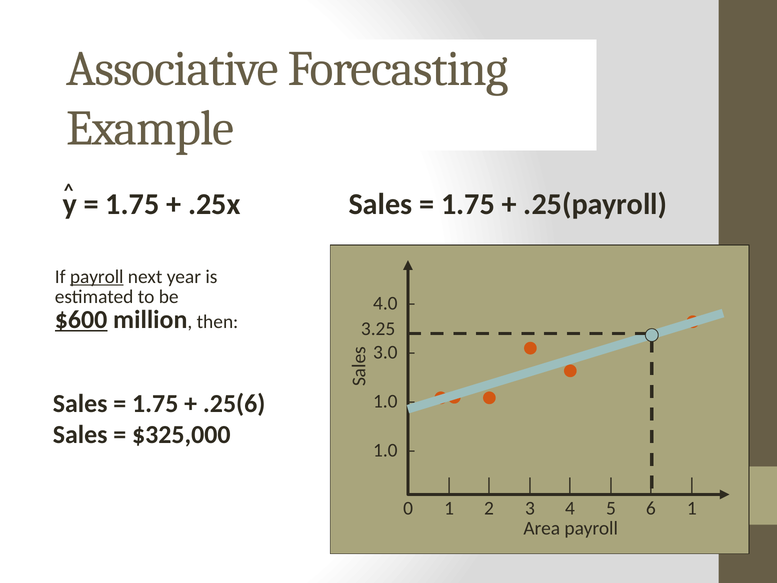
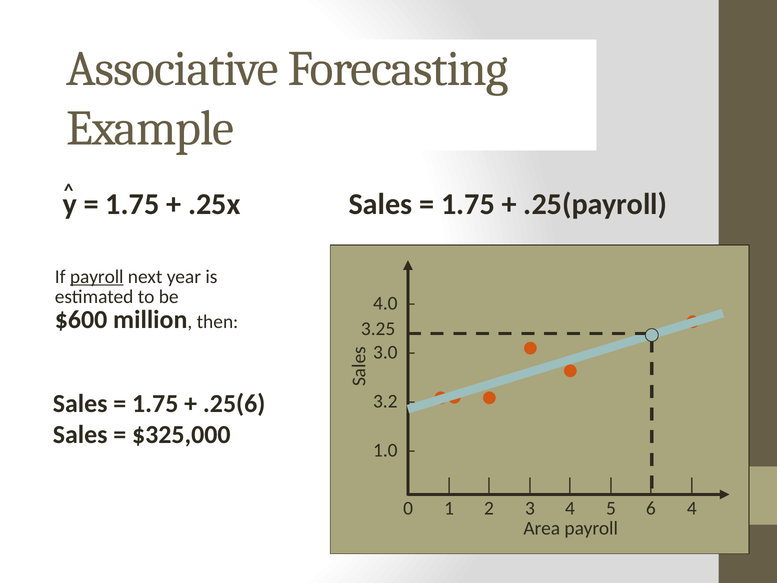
$600 underline: present -> none (81, 319)
1.0: 1.0 -> 3.2 (385, 401)
6 1: 1 -> 4 (692, 508)
